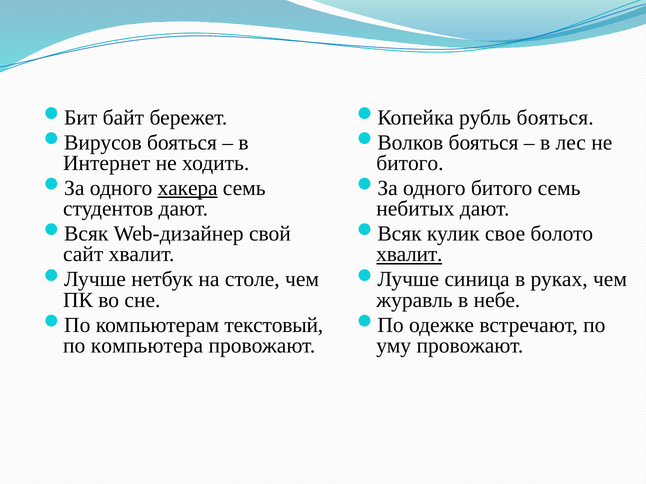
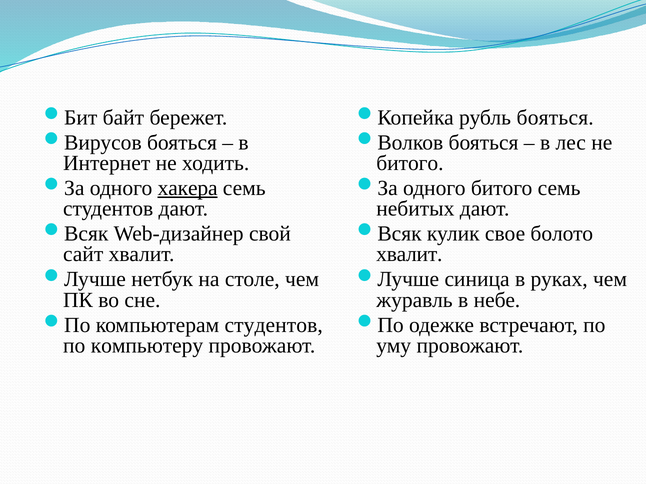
хвалит underline: present -> none (409, 255)
компьютерам текстовый: текстовый -> студентов (274, 325)
компьютера: компьютера -> компьютеру (147, 346)
